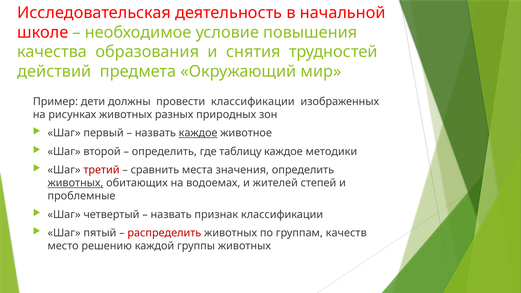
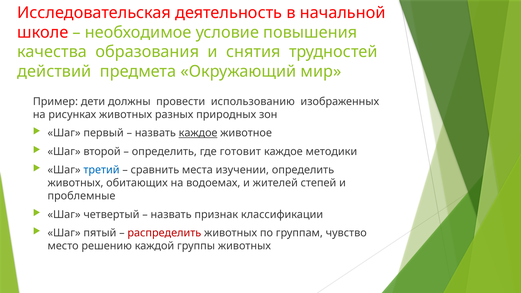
провести классификации: классификации -> использованию (253, 102)
таблицу: таблицу -> готовит (240, 152)
третий colour: red -> blue (101, 170)
значения: значения -> изучении (242, 170)
животных underline: present -> none (75, 183)
качеств: качеств -> чувство (346, 233)
